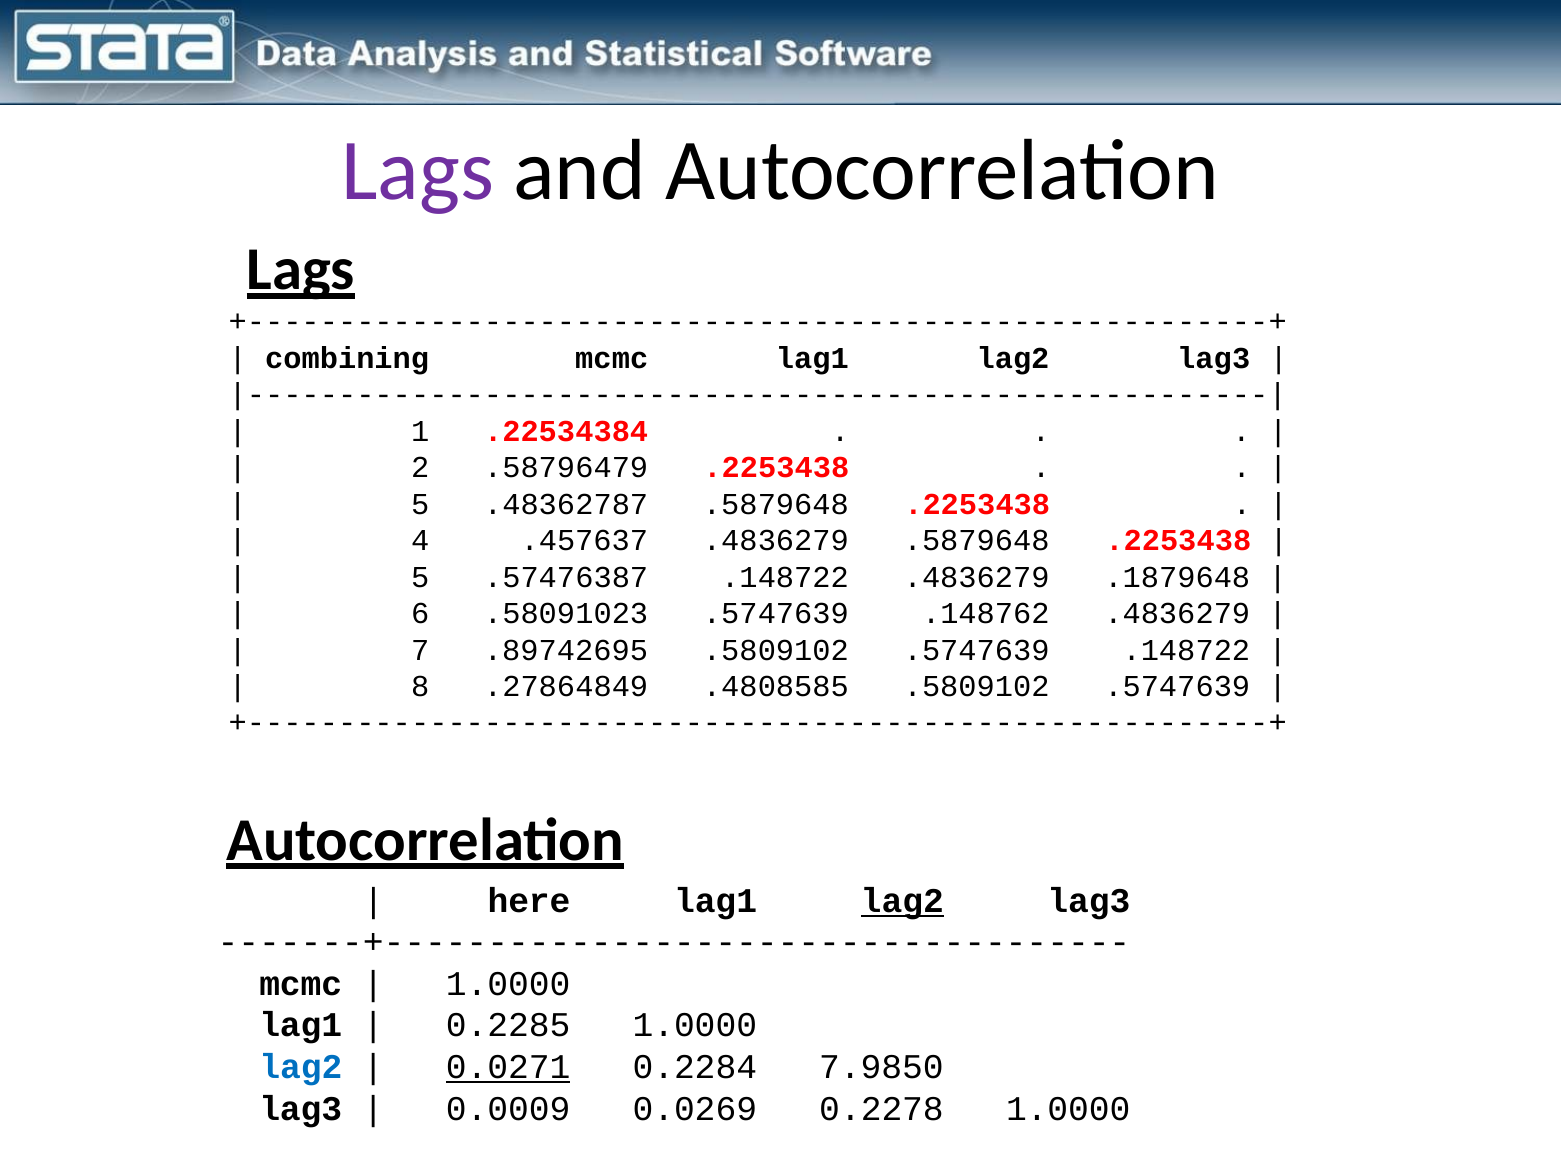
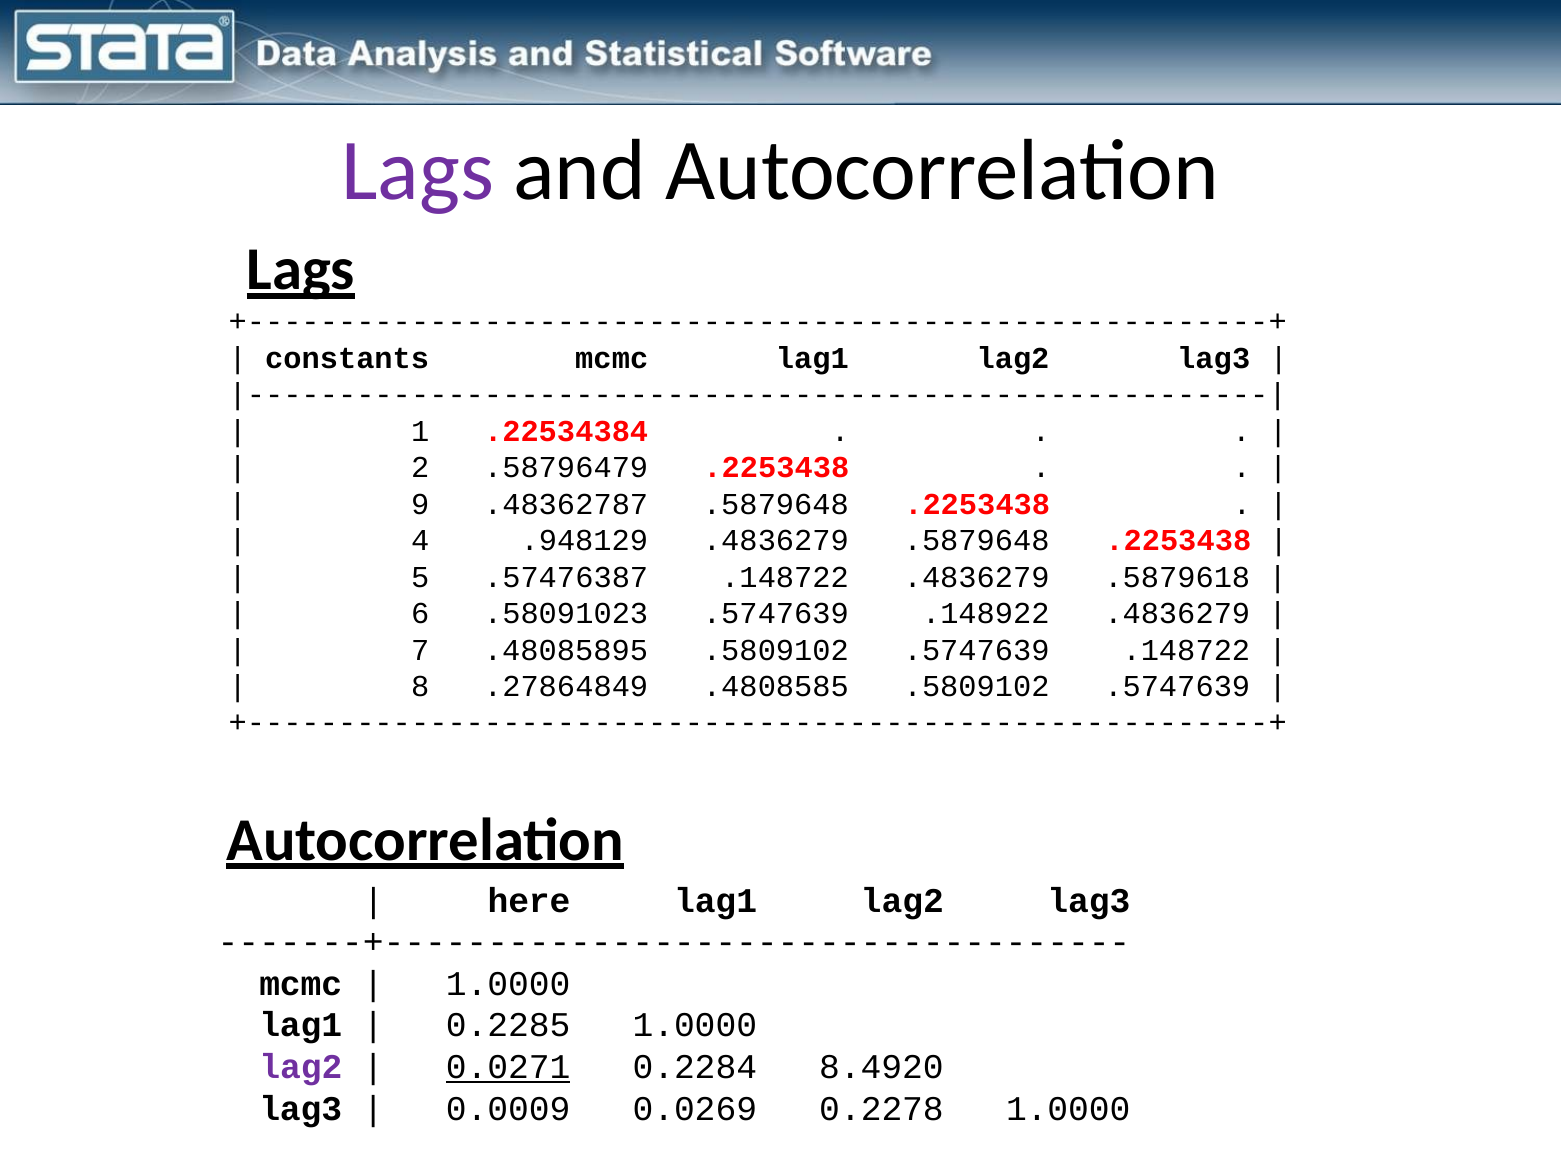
combining: combining -> constants (347, 358)
5: 5 -> 9 (420, 504)
.457637: .457637 -> .948129 (584, 541)
.1879648: .1879648 -> .5879618 (1177, 577)
.148762: .148762 -> .148922 (986, 613)
.89742695: .89742695 -> .48085895 (566, 650)
lag2 underline: present -> none (902, 900)
lag2 colour: blue -> purple (301, 1067)
7.9850: 7.9850 -> 8.4920 (881, 1067)
